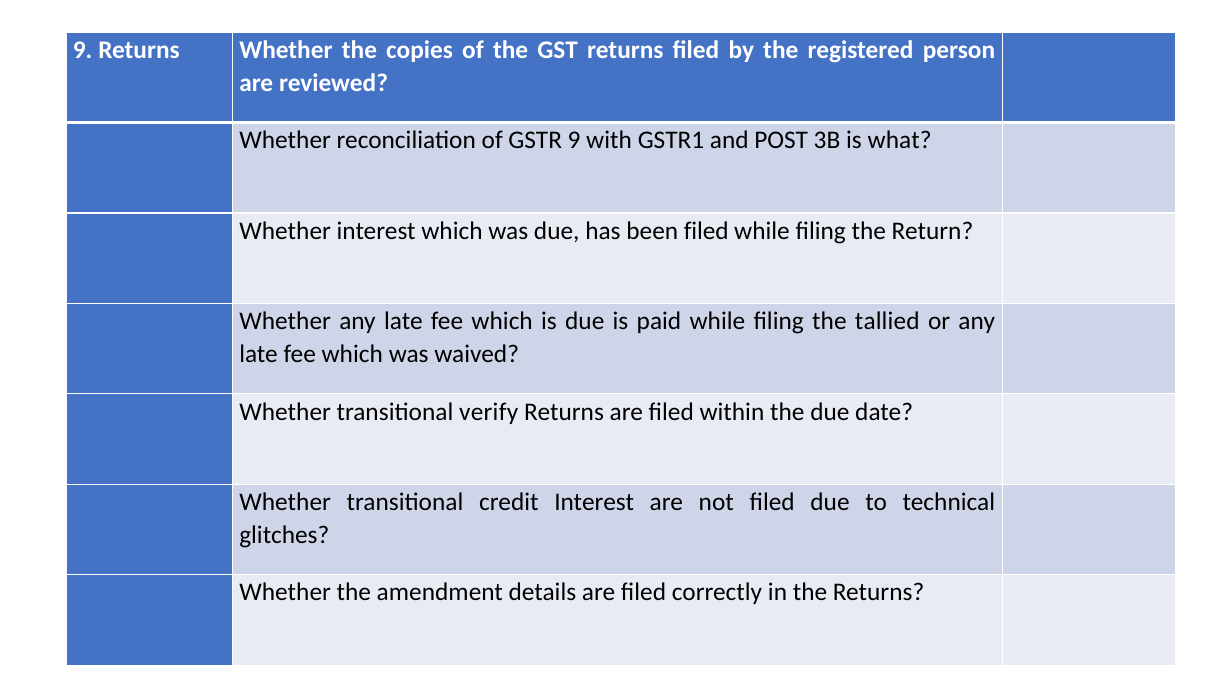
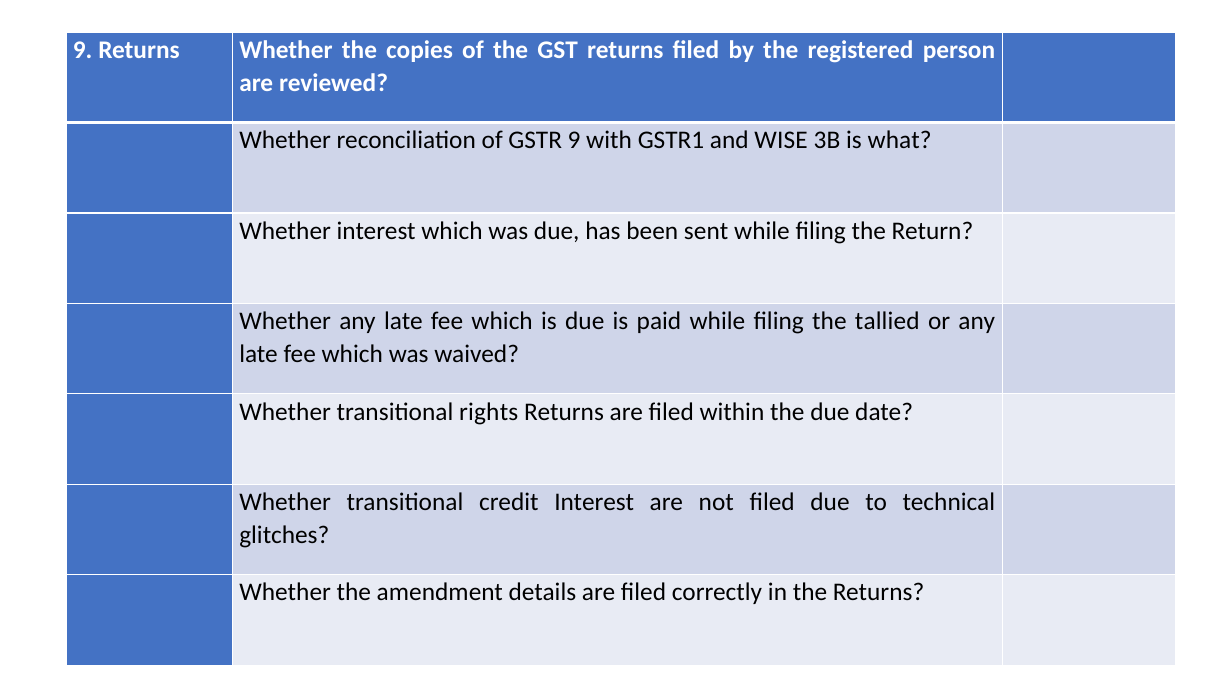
POST: POST -> WISE (781, 140)
been filed: filed -> sent (706, 231)
verify: verify -> rights (489, 411)
